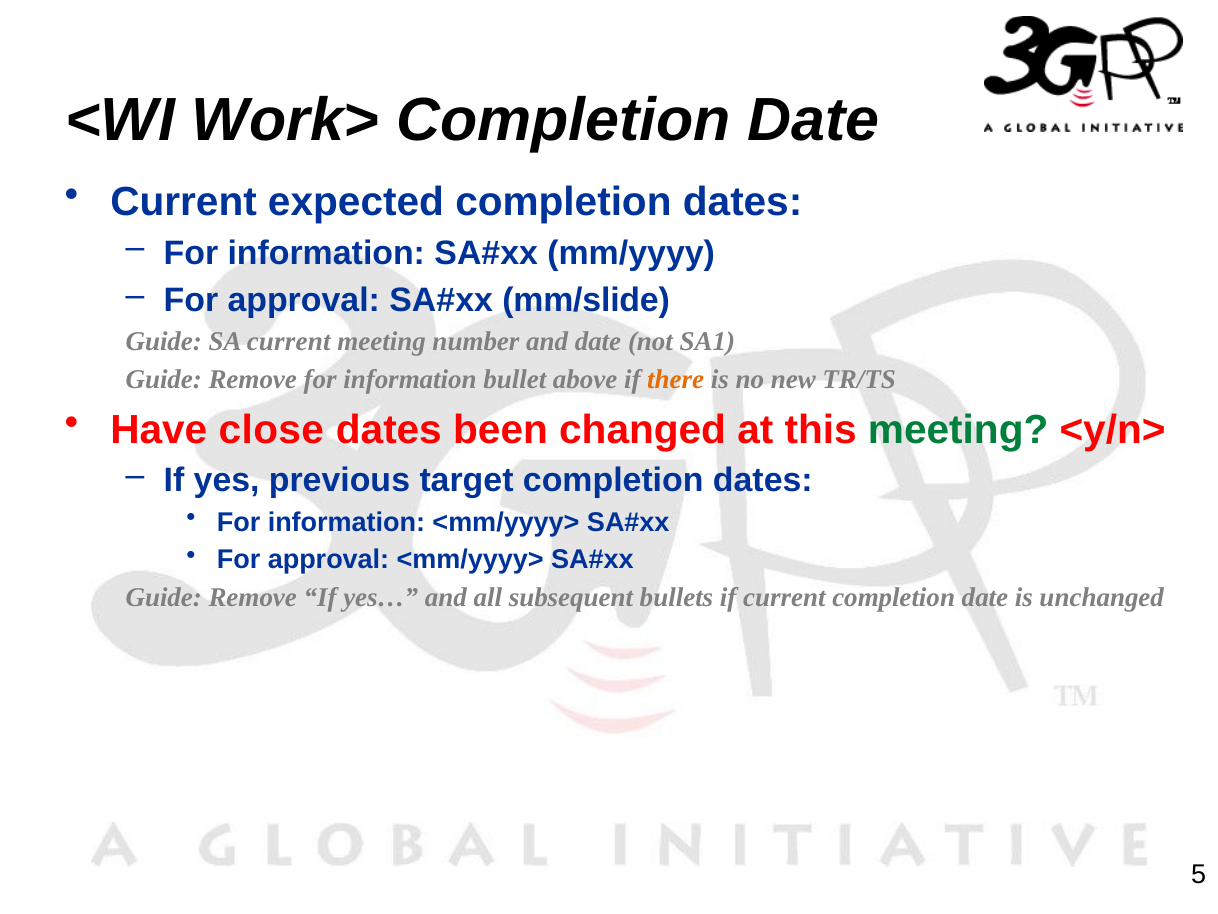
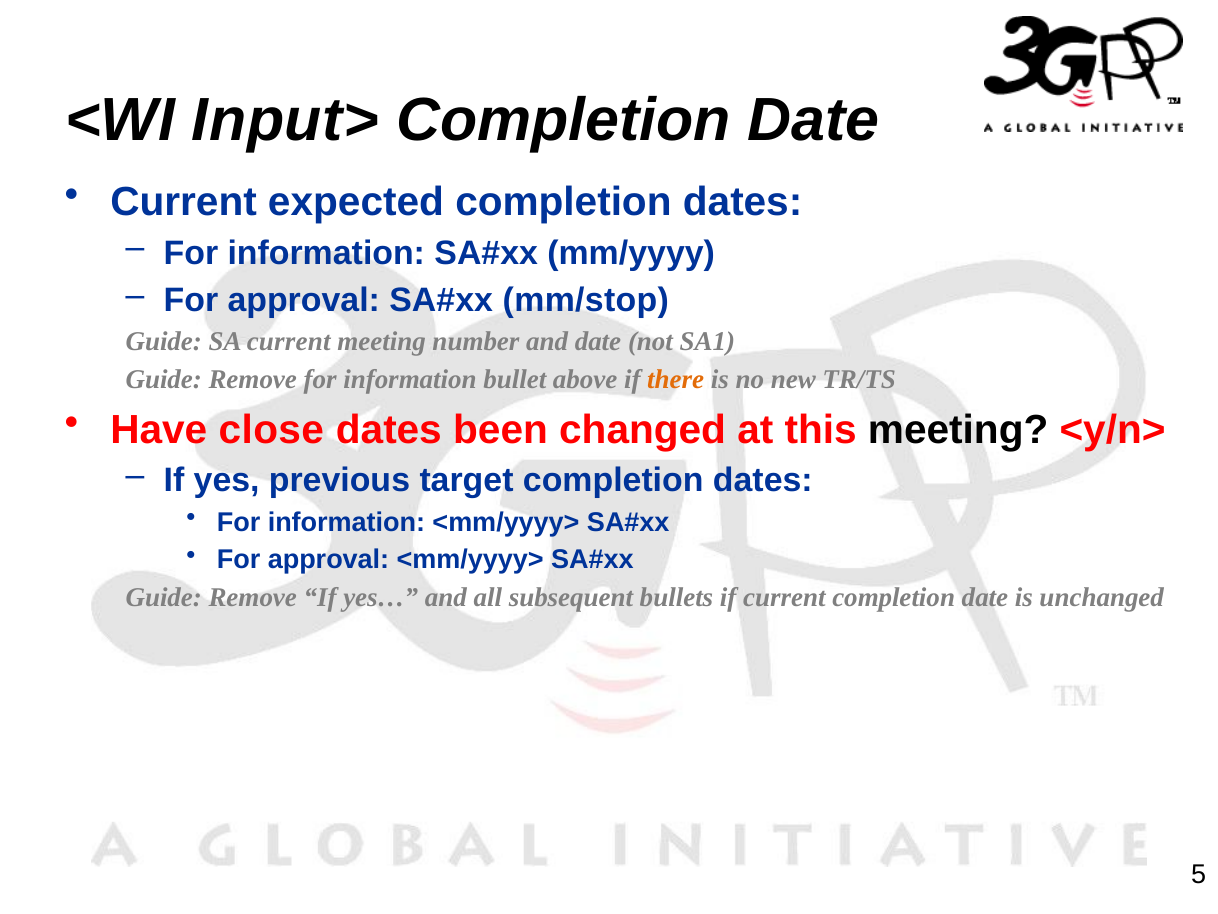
Work>: Work> -> Input> (285, 120)
mm/slide: mm/slide -> mm/stop (586, 300)
meeting colour: green -> black (958, 429)
